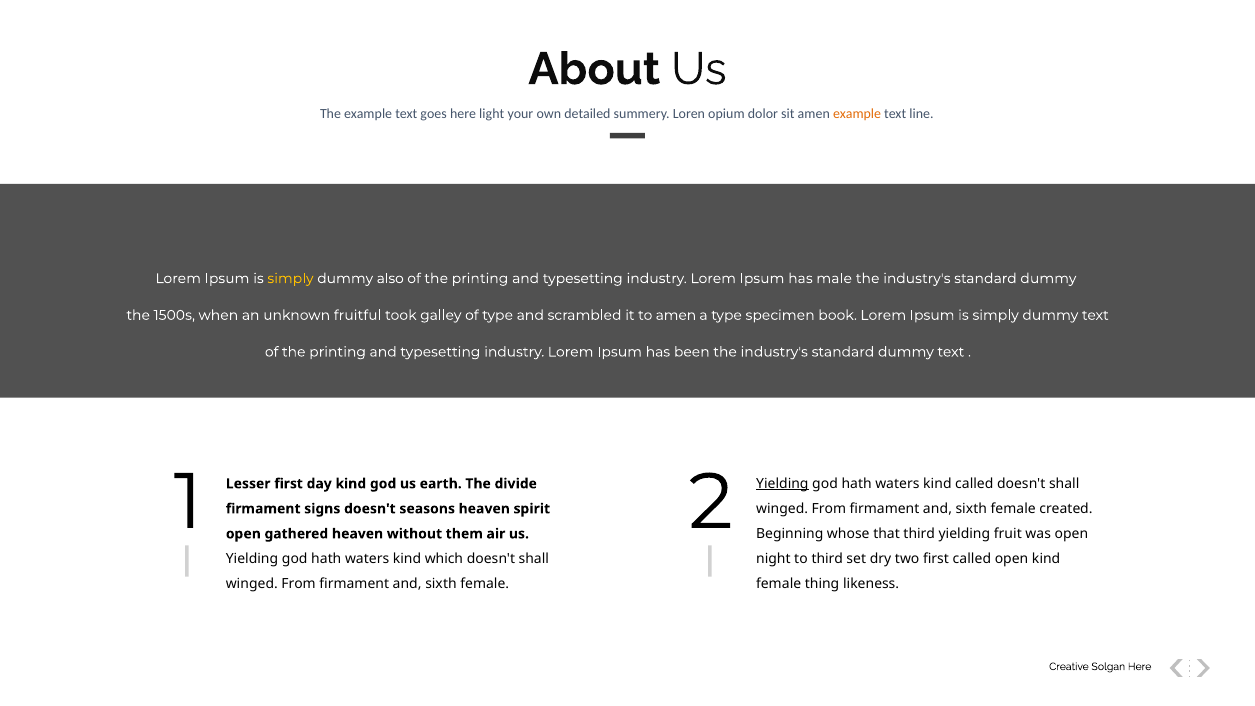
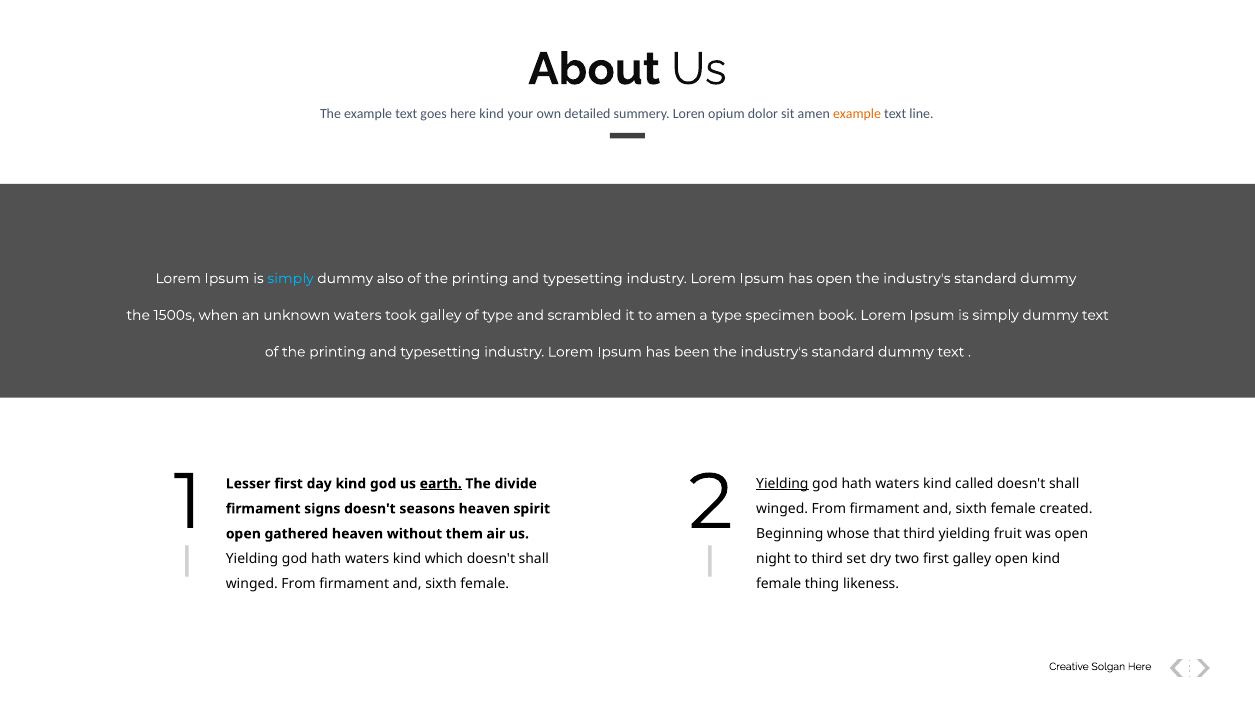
here light: light -> kind (492, 114)
simply colour: yellow -> light blue (290, 278)
has male: male -> open (834, 278)
unknown fruitful: fruitful -> waters (358, 315)
earth underline: none -> present (441, 484)
first called: called -> galley (972, 559)
